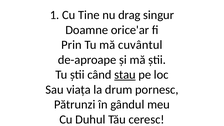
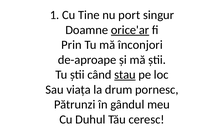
drag: drag -> port (129, 15)
orice'ar underline: none -> present (130, 30)
cuvântul: cuvântul -> înconjori (140, 45)
